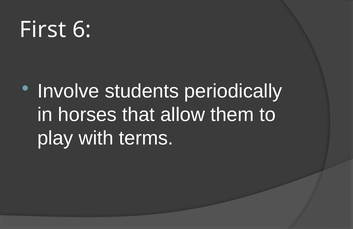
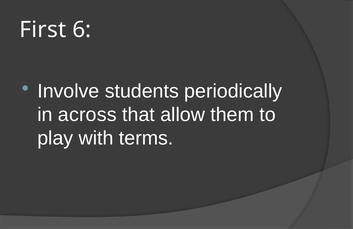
horses: horses -> across (87, 115)
